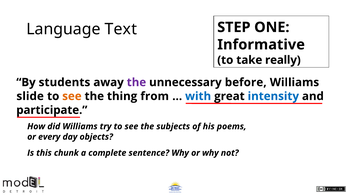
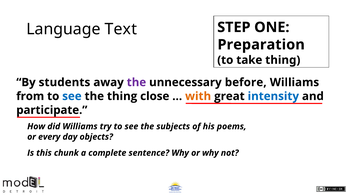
Informative: Informative -> Preparation (261, 45)
take really: really -> thing (283, 60)
slide: slide -> from (30, 96)
see colour: orange -> blue (72, 96)
from: from -> close (155, 96)
with colour: blue -> orange (198, 96)
